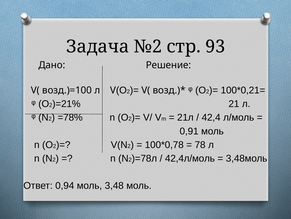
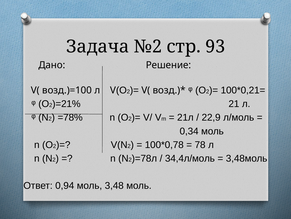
42,4: 42,4 -> 22,9 (211, 117)
0,91: 0,91 -> 0,34 (189, 131)
42,4л/моль: 42,4л/моль -> 34,4л/моль (190, 158)
